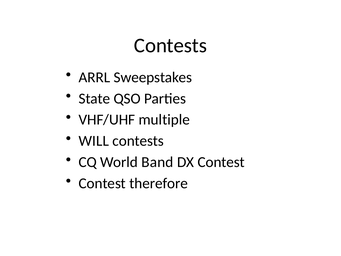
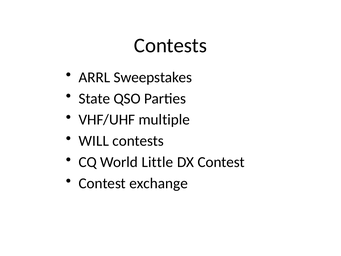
Band: Band -> Little (157, 162)
therefore: therefore -> exchange (159, 183)
